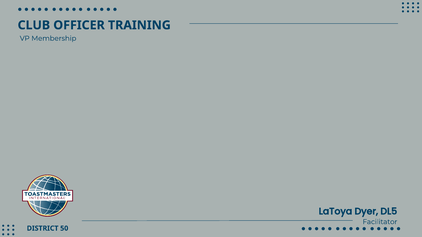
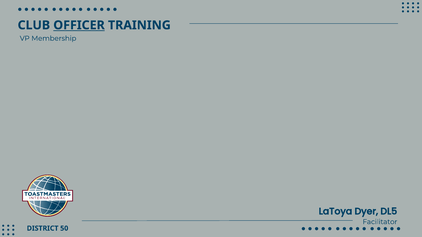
OFFICER underline: none -> present (79, 25)
